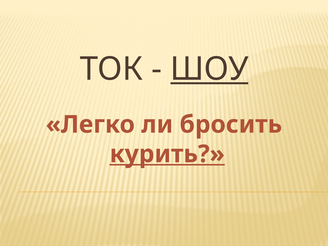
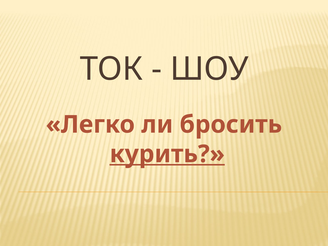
ШОУ underline: present -> none (209, 69)
